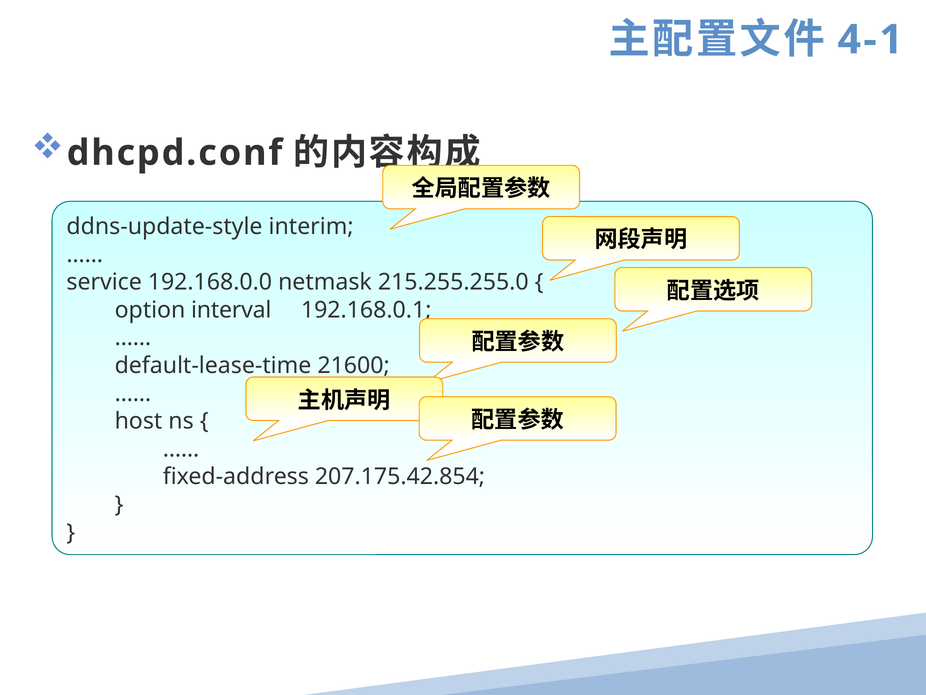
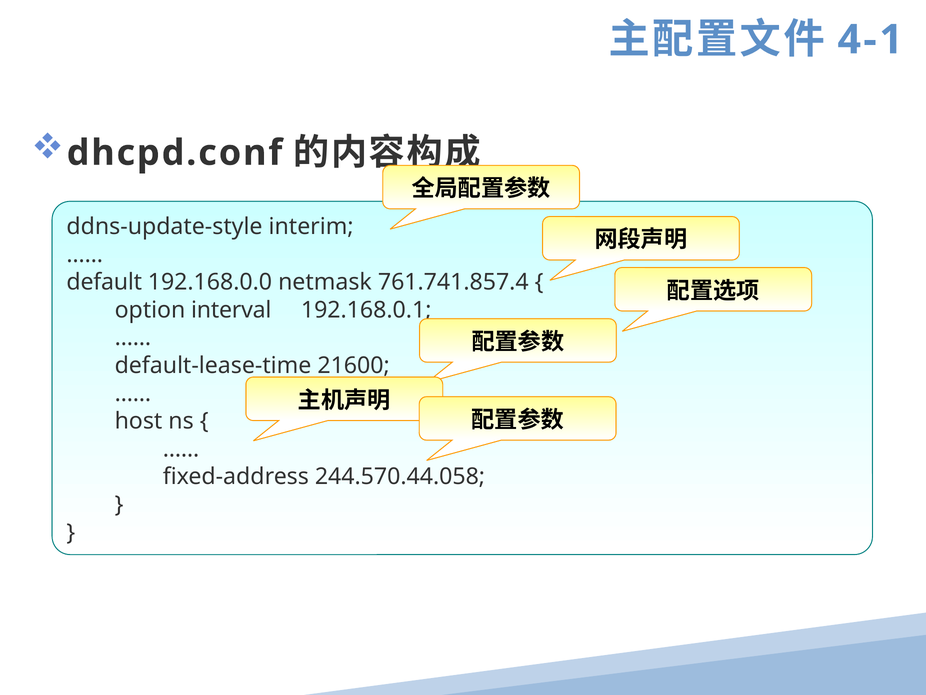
service: service -> default (104, 282)
215.255.255.0: 215.255.255.0 -> 761.741.857.4 (453, 282)
207.175.42.854: 207.175.42.854 -> 244.570.44.058 (400, 477)
